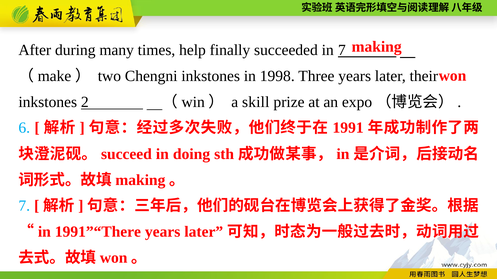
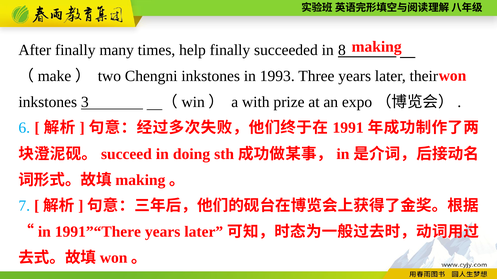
After during: during -> finally (75, 50)
in 7: 7 -> 8 (342, 50)
1998: 1998 -> 1993 (277, 76)
2: 2 -> 3 (85, 102)
skill: skill -> with (256, 102)
